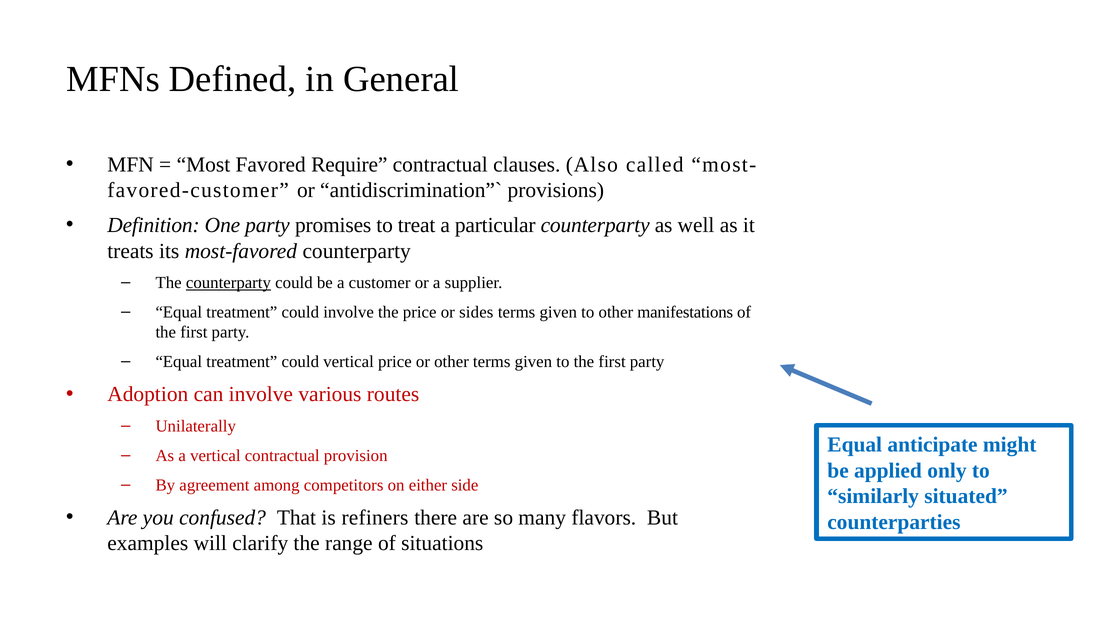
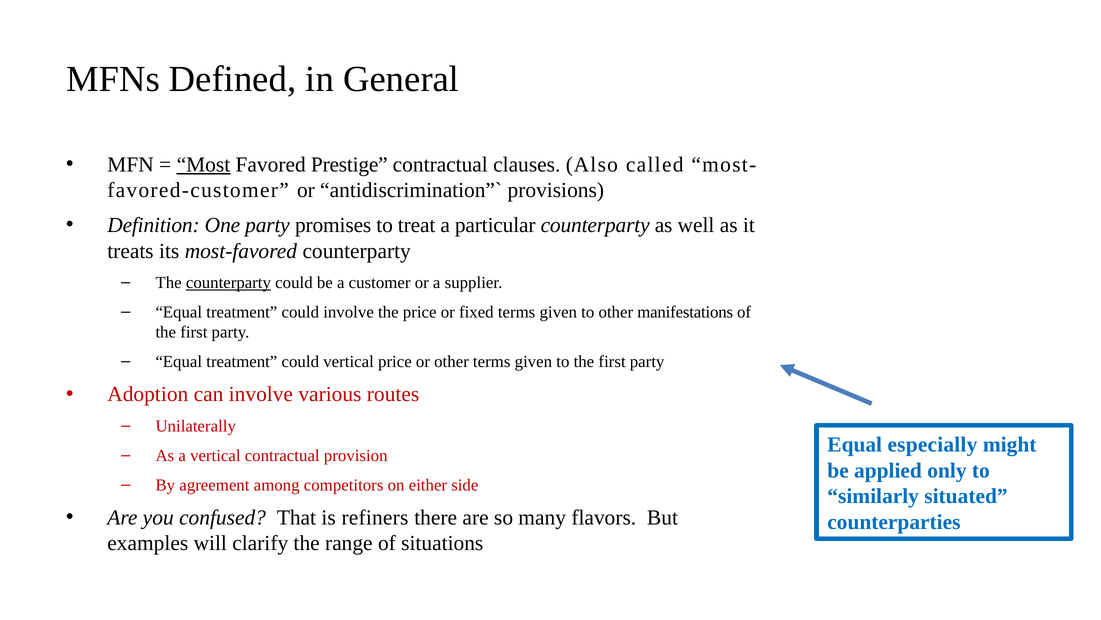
Most underline: none -> present (203, 164)
Require: Require -> Prestige (349, 164)
sides: sides -> fixed (476, 312)
anticipate: anticipate -> especially (932, 444)
